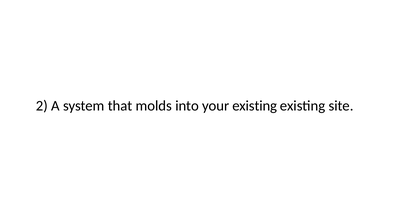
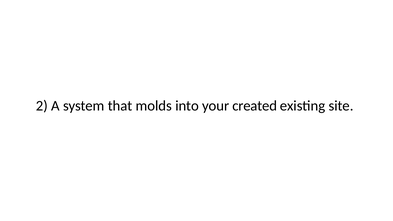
your existing: existing -> created (255, 106)
